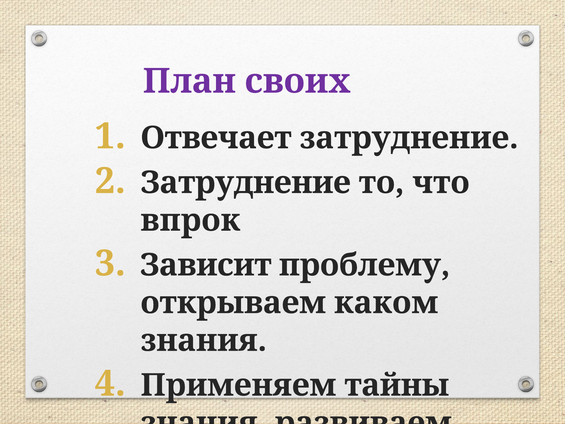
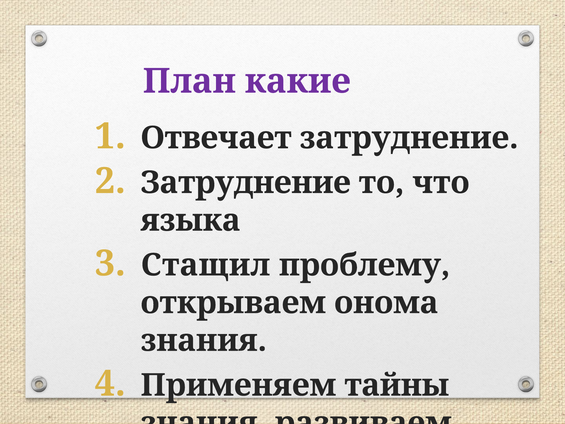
своих: своих -> какие (298, 81)
впрок: впрок -> языка (191, 220)
Зависит: Зависит -> Стащил (206, 265)
каком: каком -> онома (386, 303)
